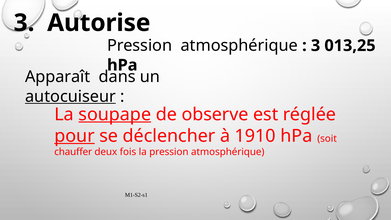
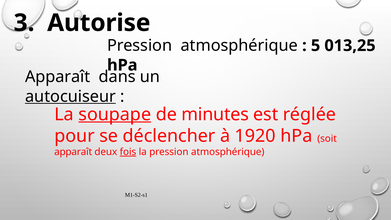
3: 3 -> 5 (316, 46)
observe: observe -> minutes (215, 114)
pour underline: present -> none (75, 136)
1910: 1910 -> 1920 (255, 136)
chauffer: chauffer -> apparaît (73, 152)
fois underline: none -> present (128, 152)
